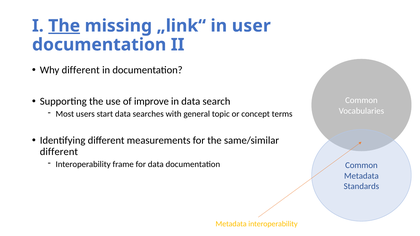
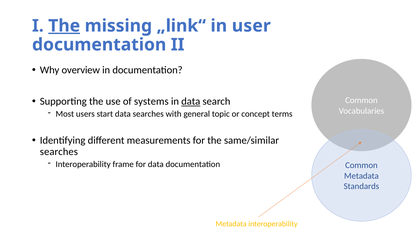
Why different: different -> overview (81, 70)
improve: improve -> systems (151, 101)
data underline: none -> present (191, 101)
different: different -> searches (59, 152)
